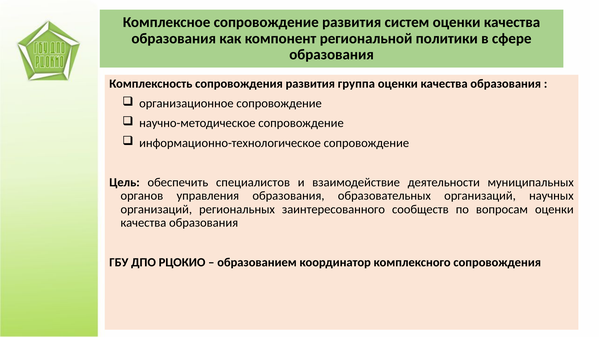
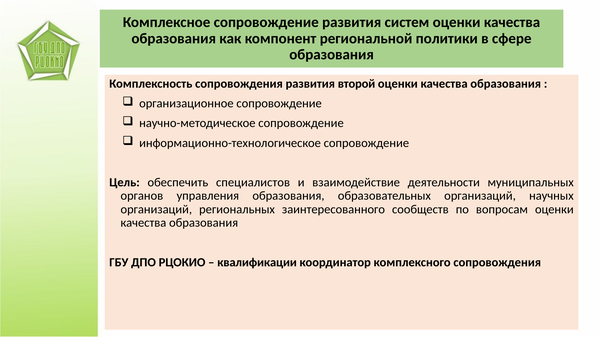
группа: группа -> второй (356, 84)
образованием: образованием -> квалификации (257, 262)
